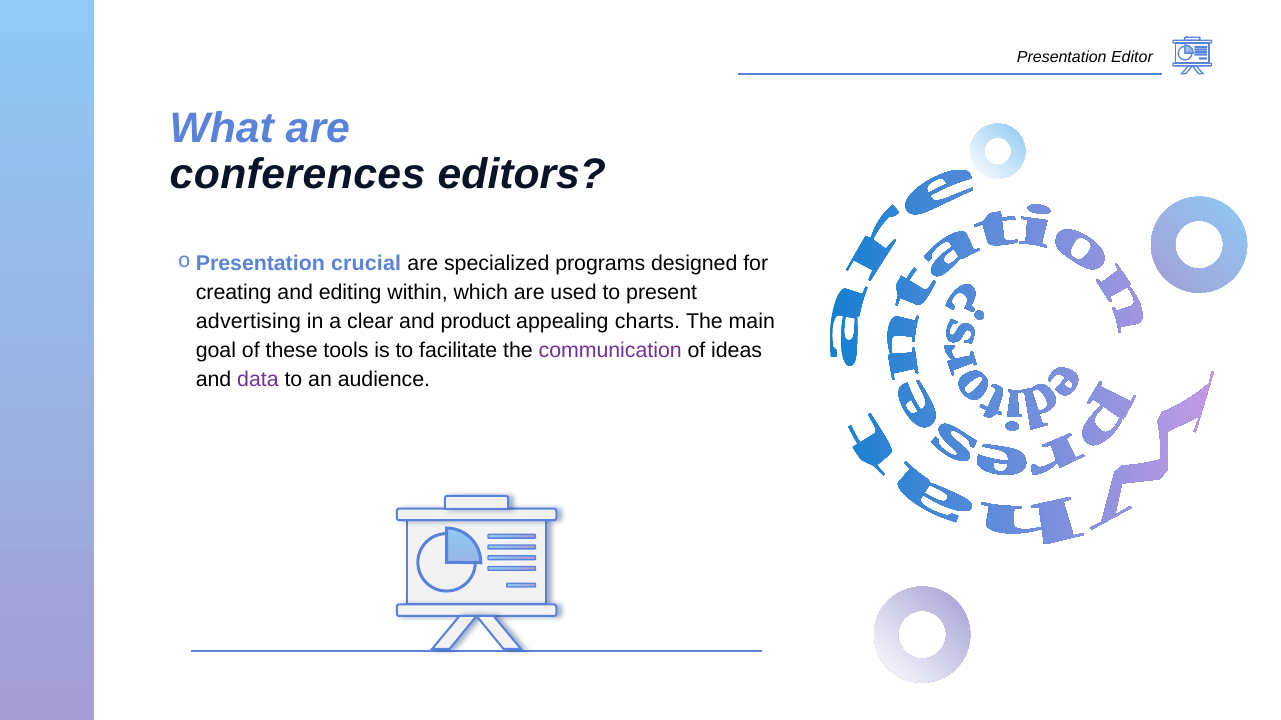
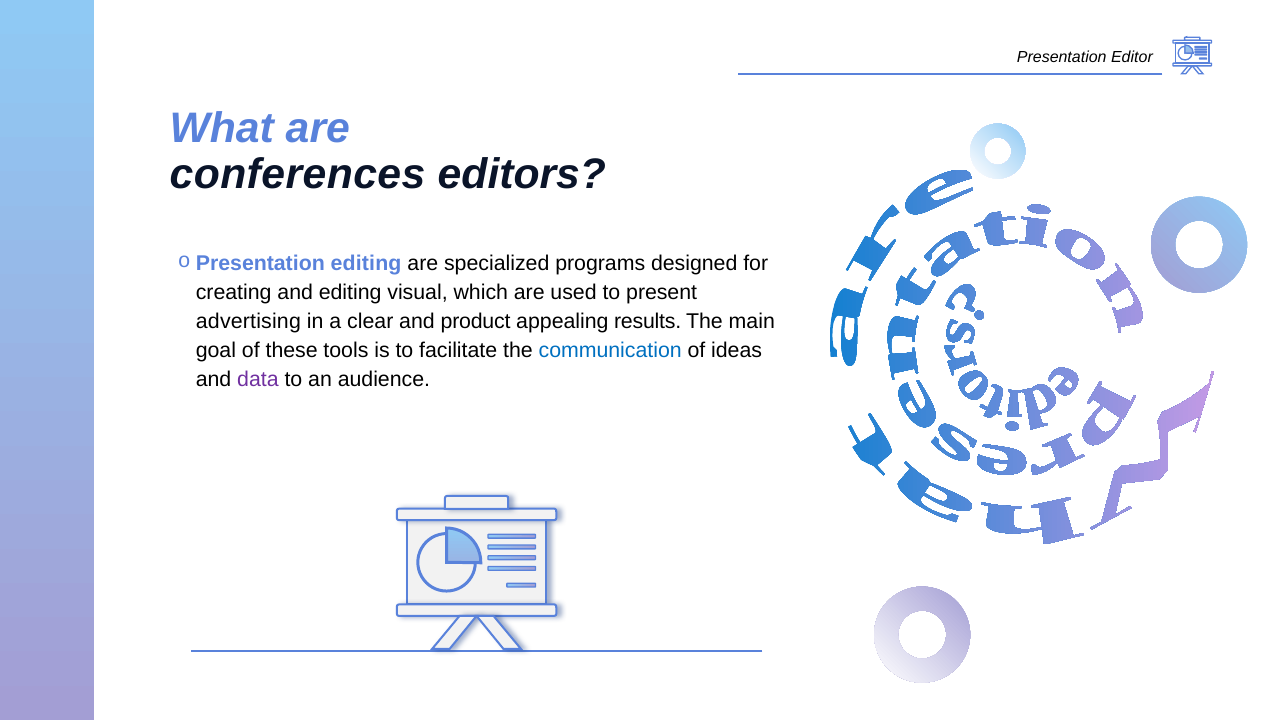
crucial: crucial -> editing (366, 263)
within: within -> visual (418, 292)
charts: charts -> results (648, 322)
communication colour: purple -> blue (610, 351)
